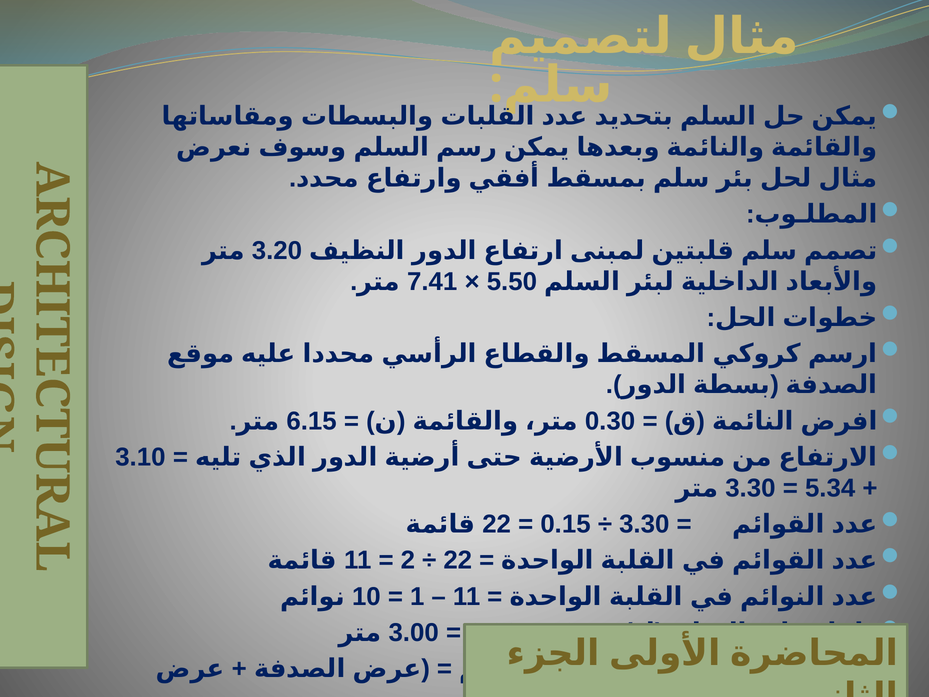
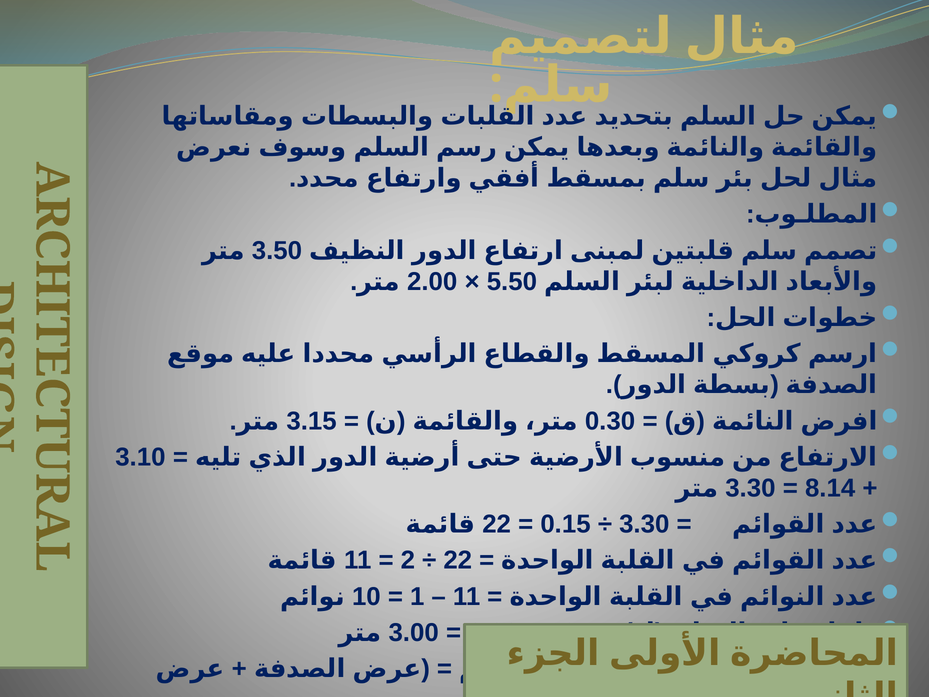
3.20: 3.20 -> 3.50 (277, 250)
7.41: 7.41 -> 2.00 (432, 281)
6.15: 6.15 -> 3.15 (312, 421)
5.34: 5.34 -> 8.14 (830, 488)
